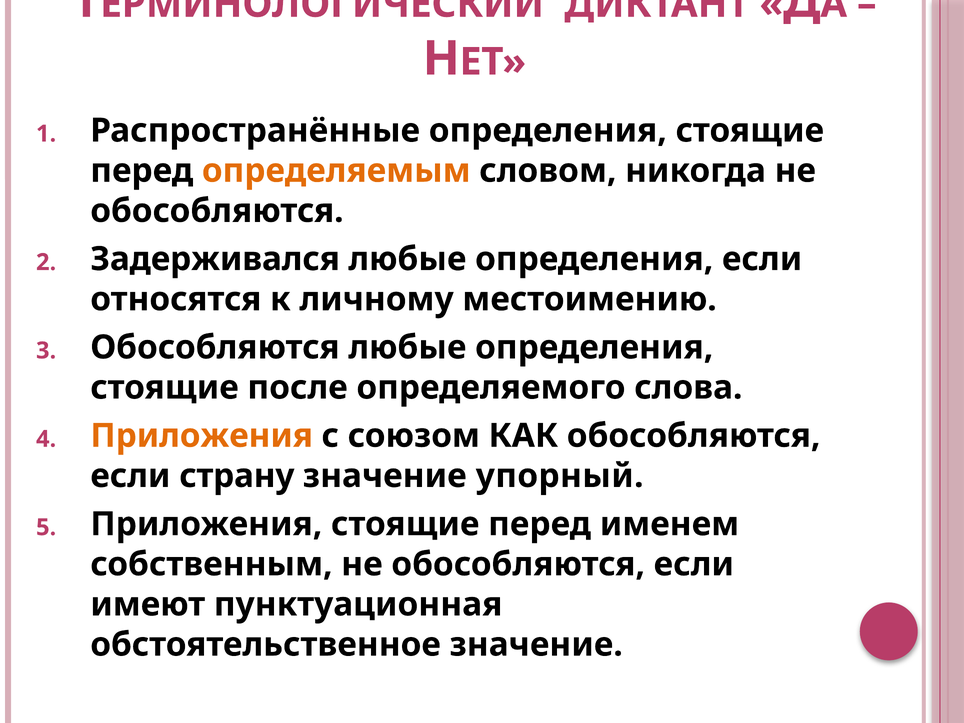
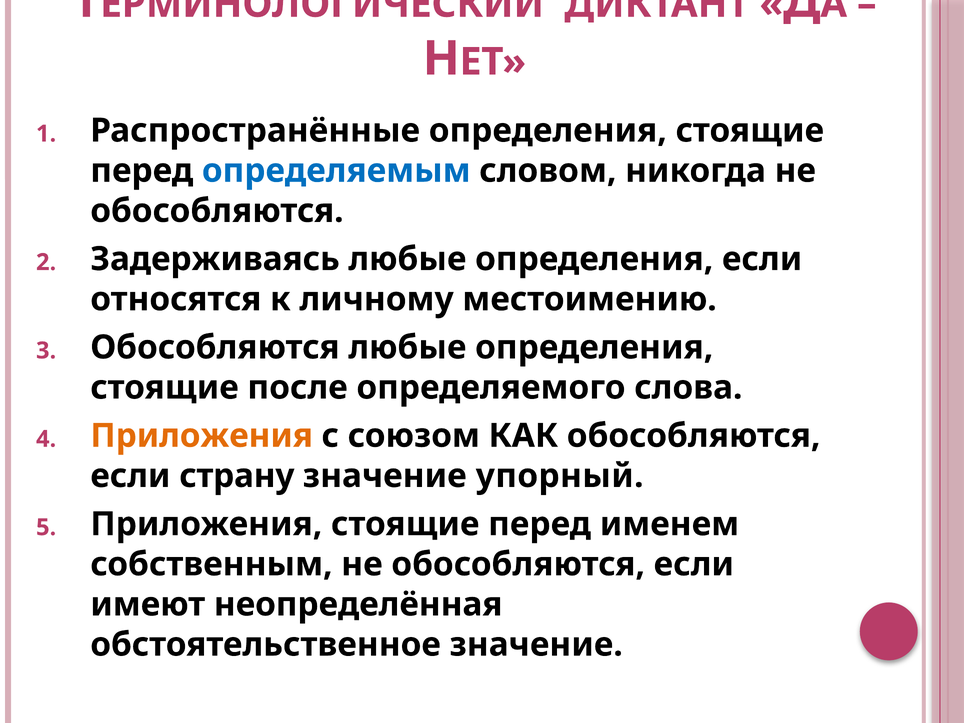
определяемым colour: orange -> blue (336, 171)
Задерживался: Задерживался -> Задерживаясь (215, 259)
пунктуационная: пунктуационная -> неопределённая (358, 604)
